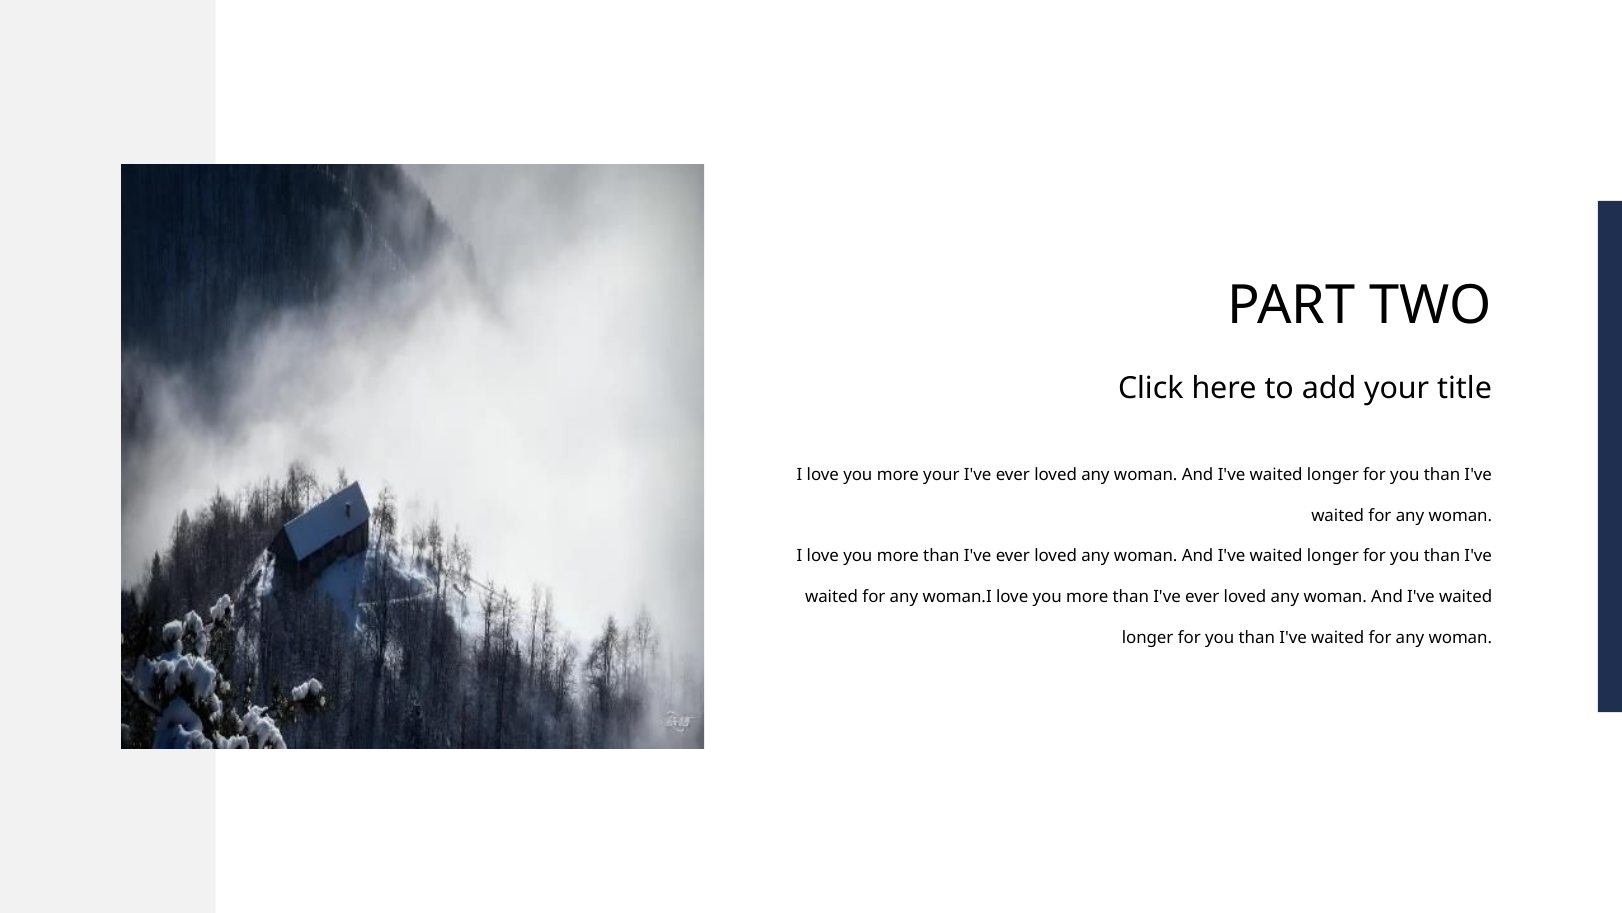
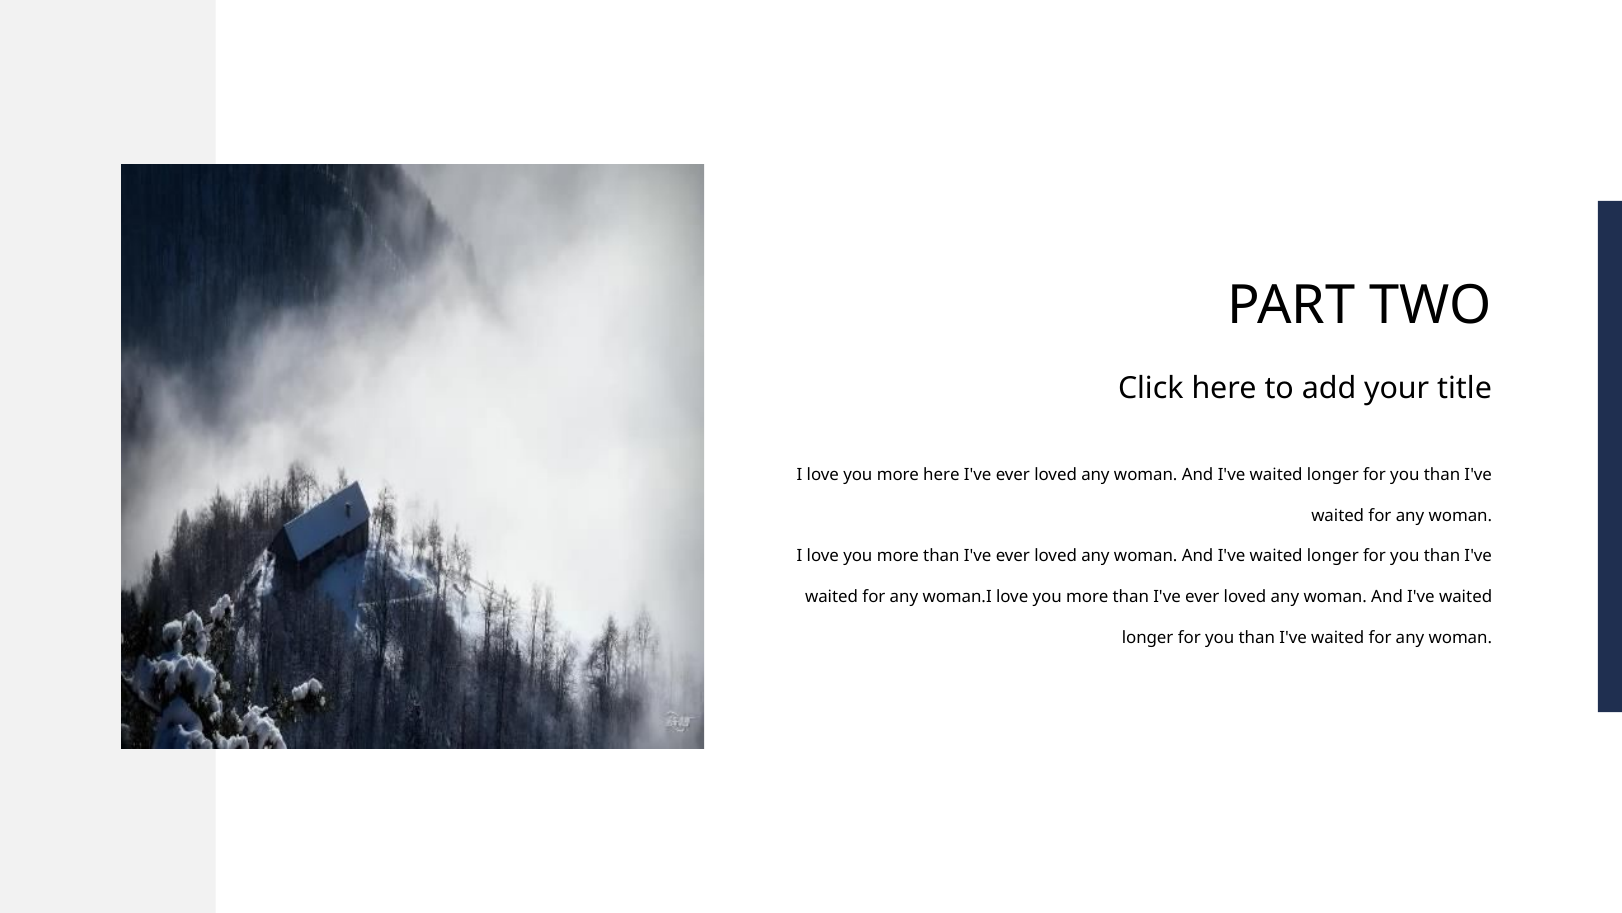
more your: your -> here (941, 475)
